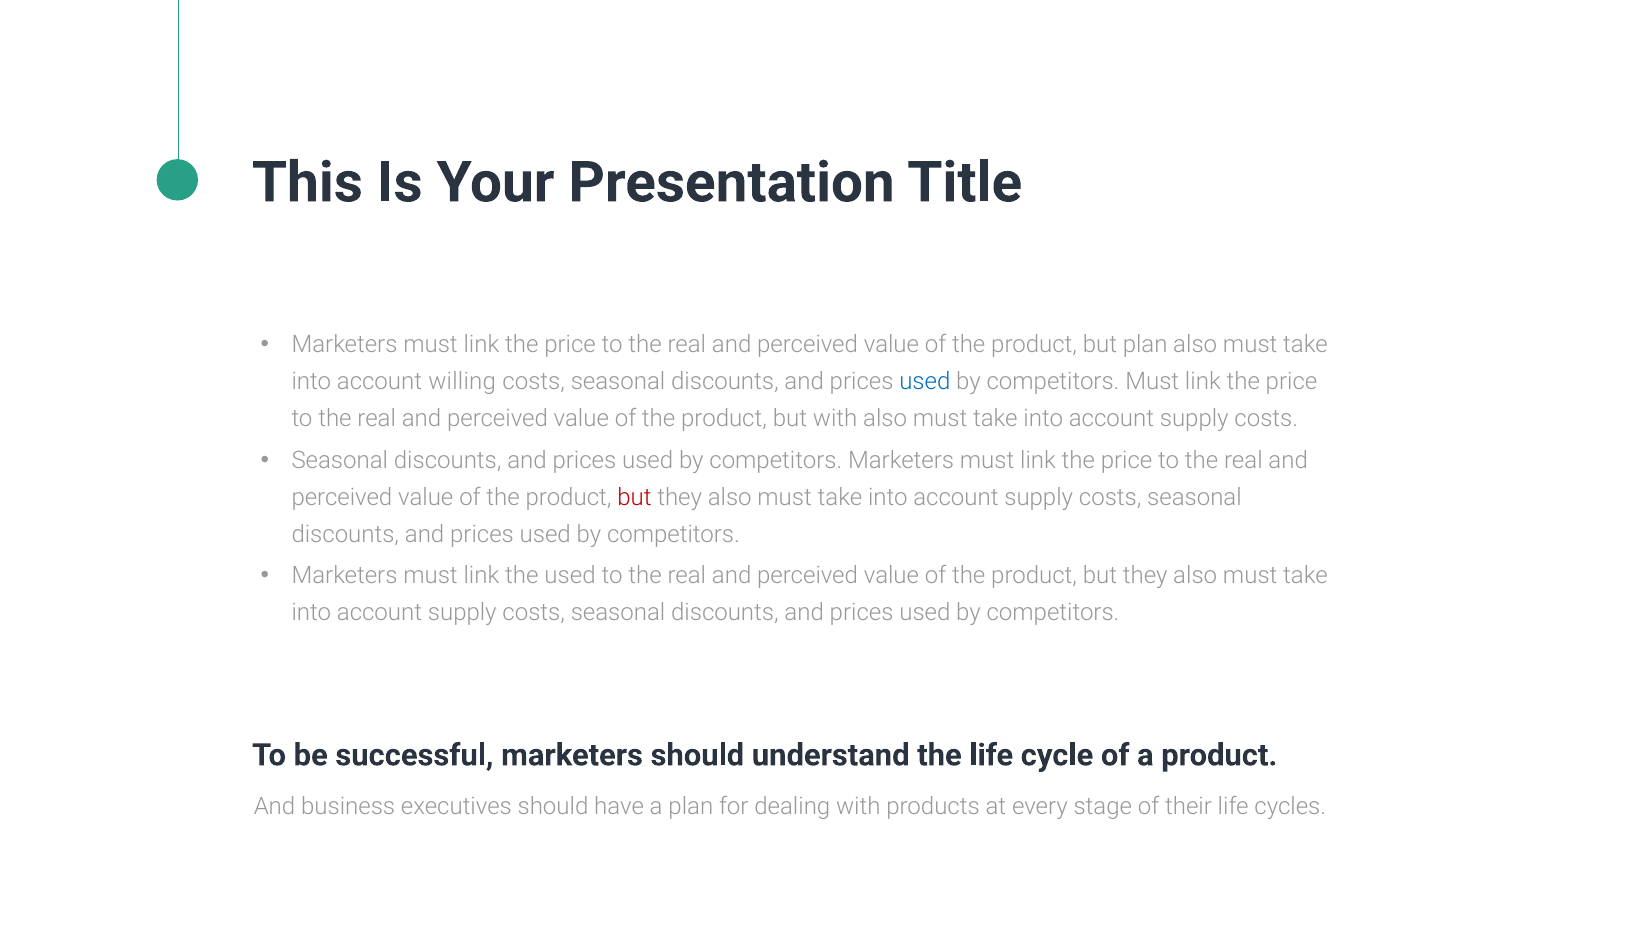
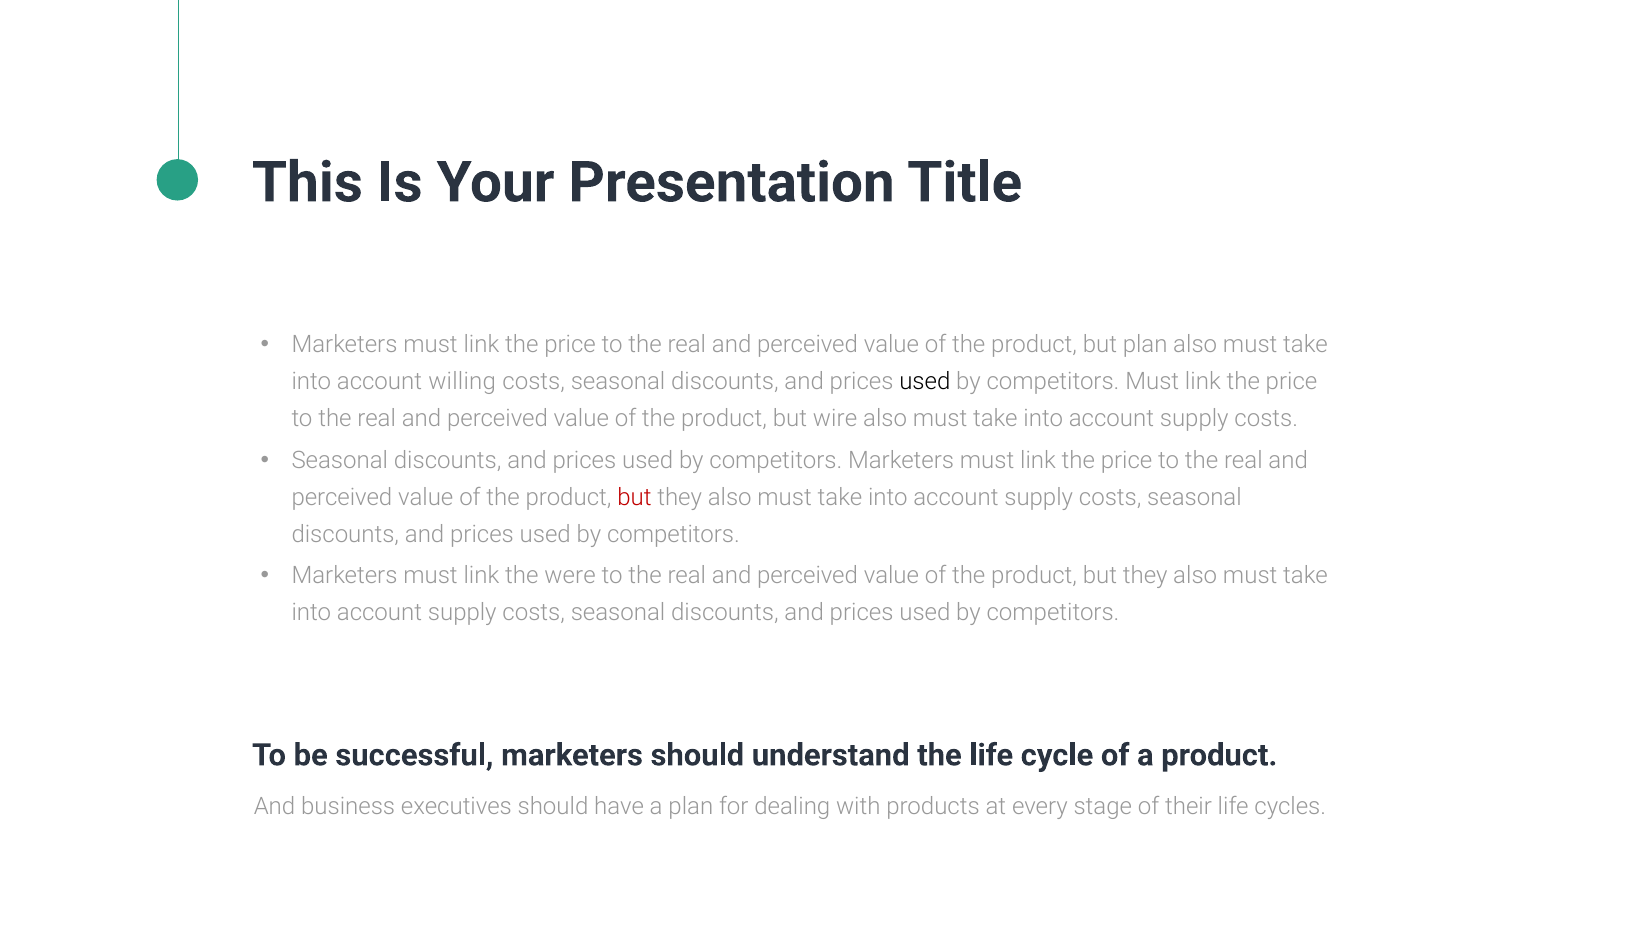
used colour: blue -> black (925, 382)
but with: with -> wire (835, 419)
the used: used -> were (570, 576)
